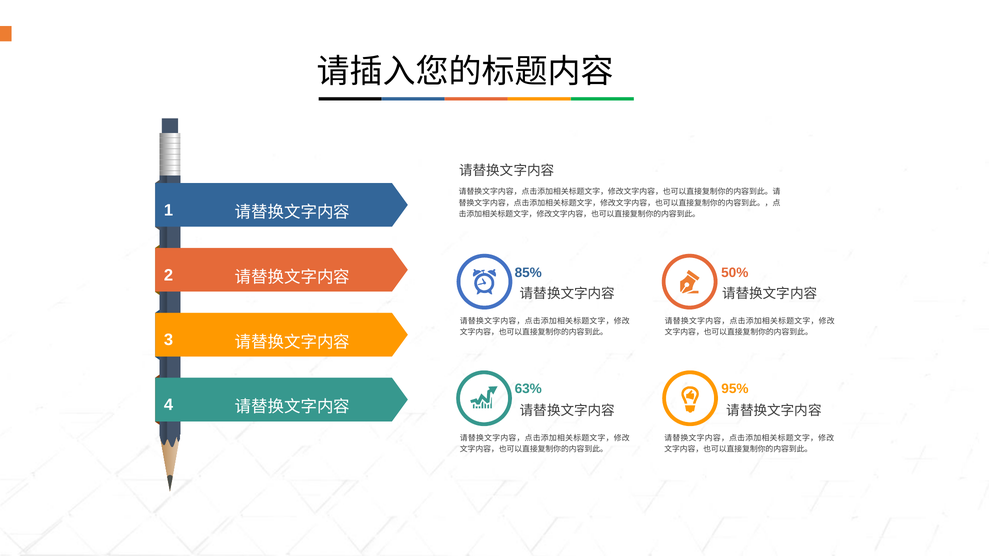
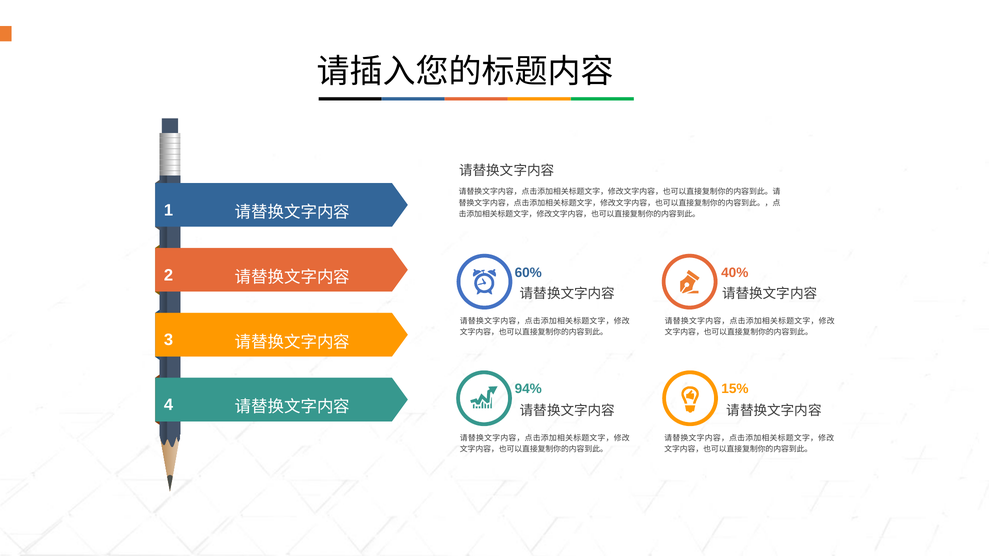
85%: 85% -> 60% (528, 273)
50%: 50% -> 40% (735, 273)
63%: 63% -> 94% (528, 389)
95%: 95% -> 15% (735, 389)
